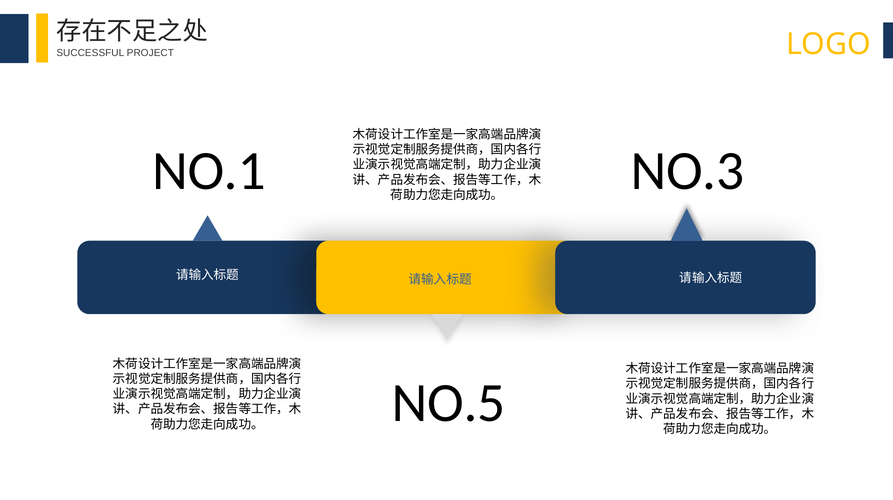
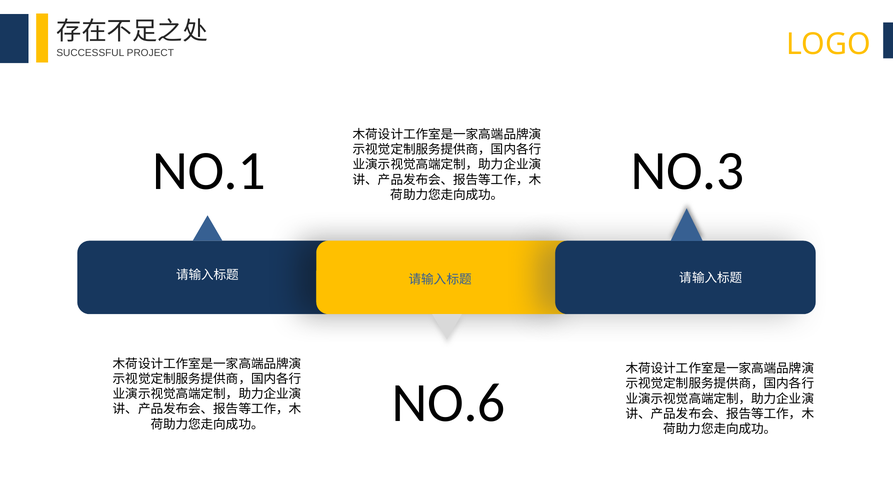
NO.5: NO.5 -> NO.6 (449, 403)
